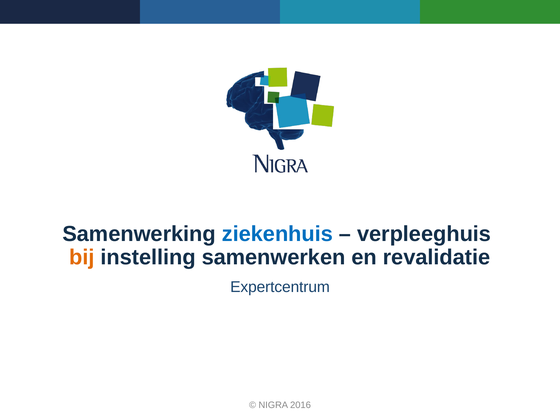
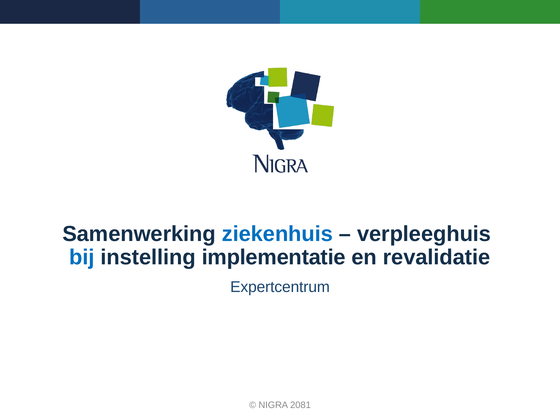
bij colour: orange -> blue (82, 257)
samenwerken: samenwerken -> implementatie (274, 257)
2016: 2016 -> 2081 (300, 405)
